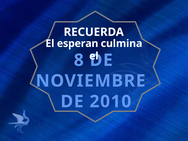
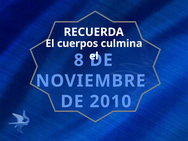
esperan: esperan -> cuerpos (78, 43)
